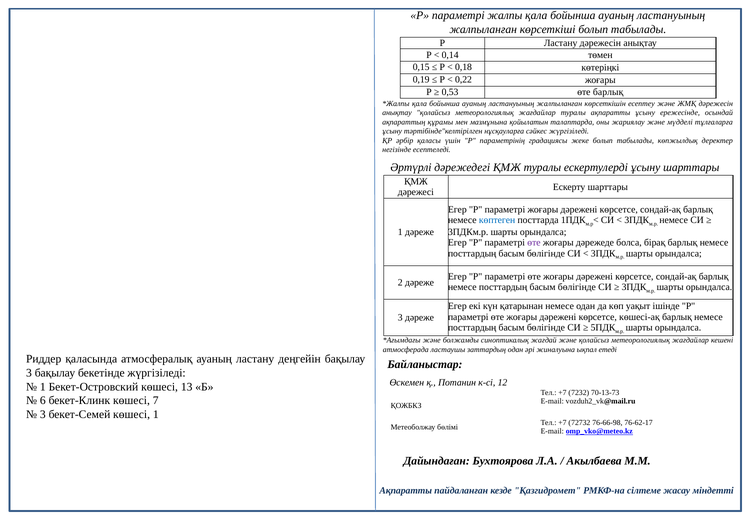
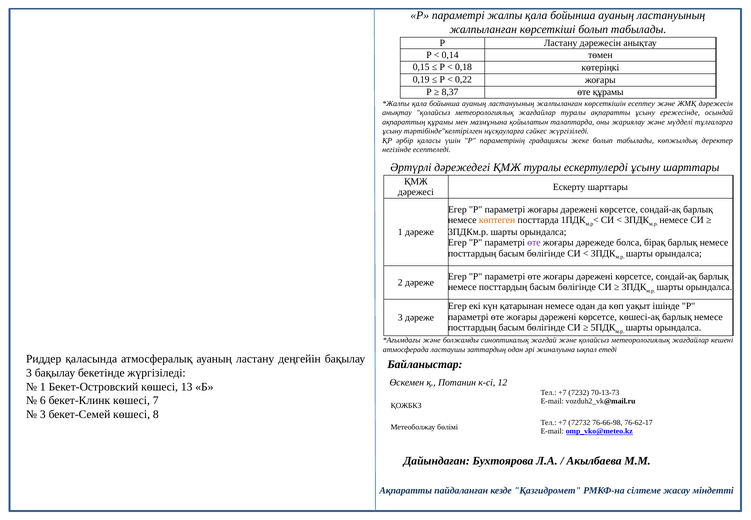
0,53: 0,53 -> 8,37 (450, 92)
өте барлық: барлық -> құрамы (608, 92)
көптеген colour: blue -> orange (497, 220)
көшесі 1: 1 -> 8 (156, 414)
